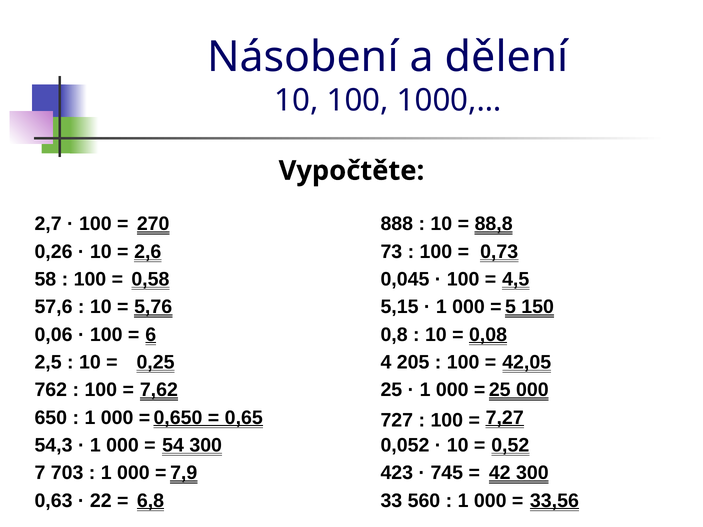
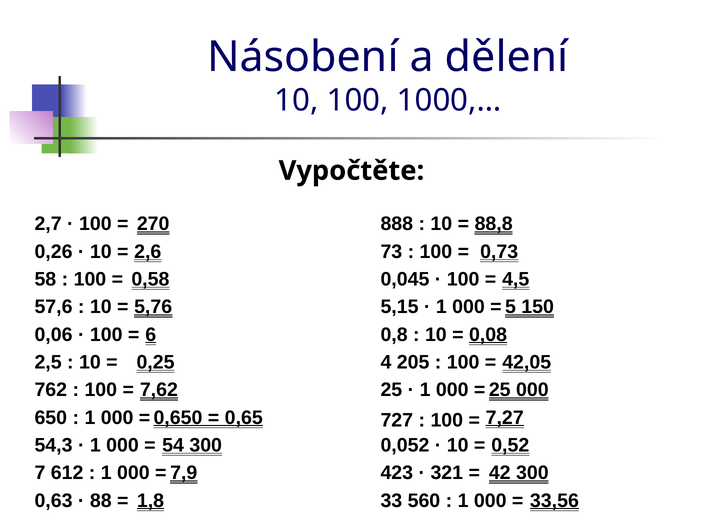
703: 703 -> 612 (67, 473)
745: 745 -> 321 (447, 473)
22: 22 -> 88 (101, 501)
6,8: 6,8 -> 1,8 (151, 501)
